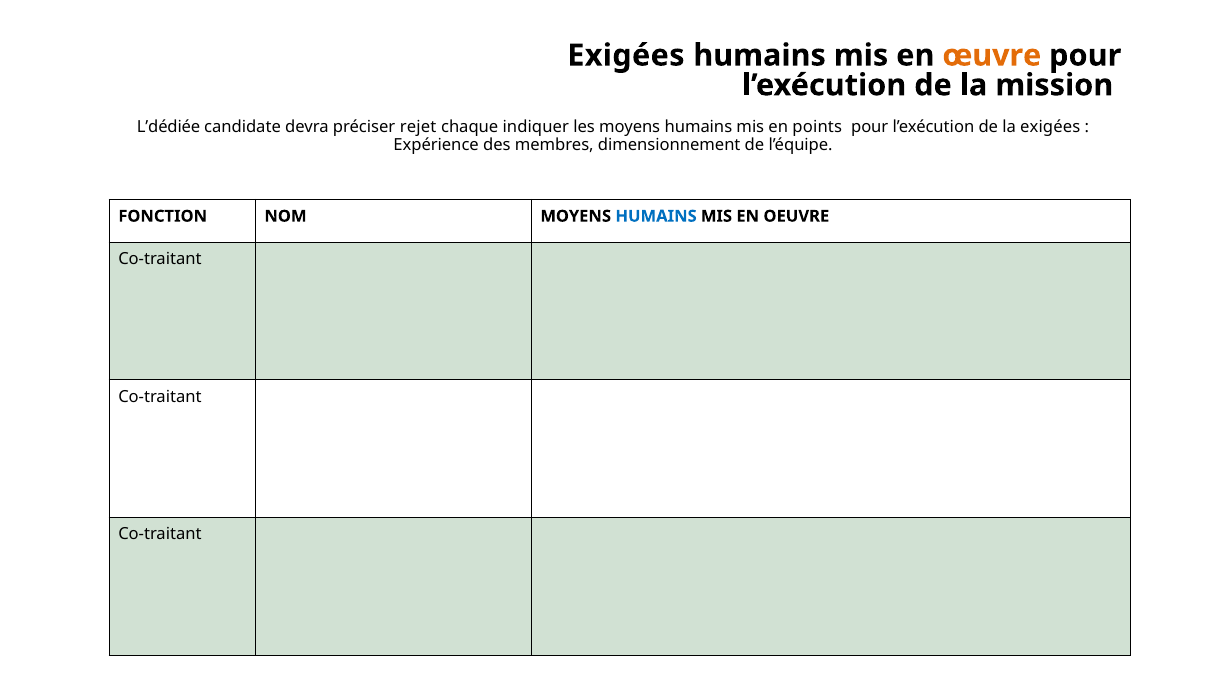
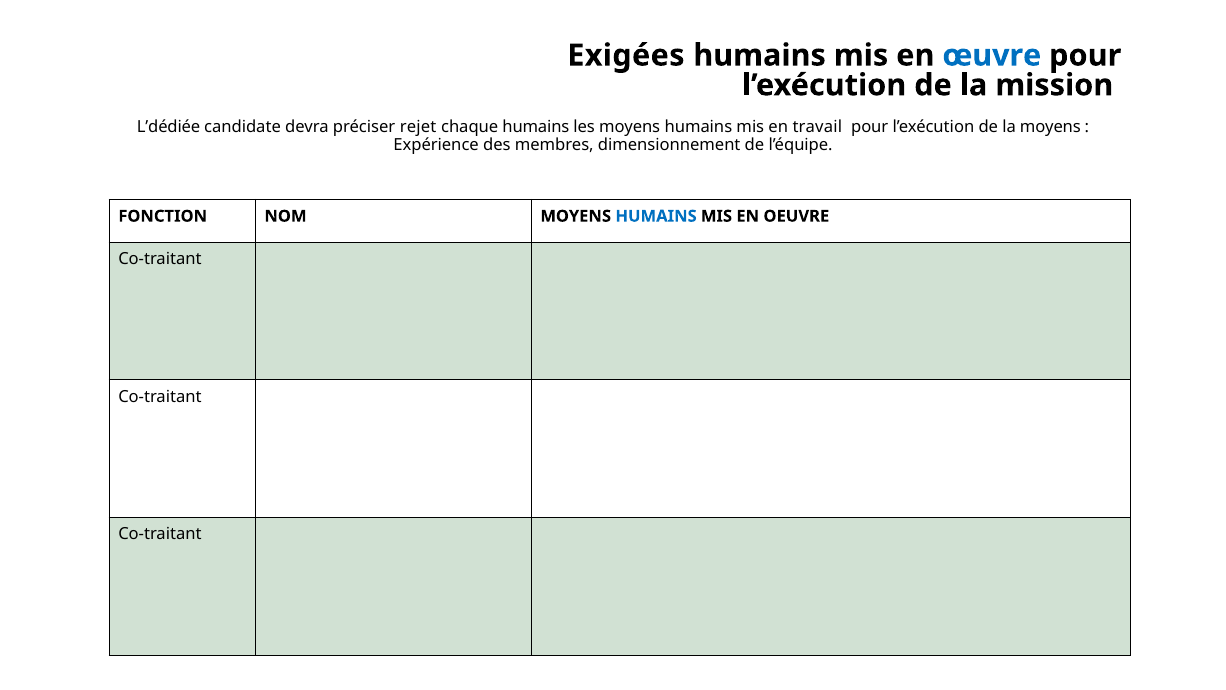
œuvre colour: orange -> blue (992, 55)
chaque indiquer: indiquer -> humains (536, 127)
points: points -> travail (817, 127)
la exigées: exigées -> moyens (1050, 127)
